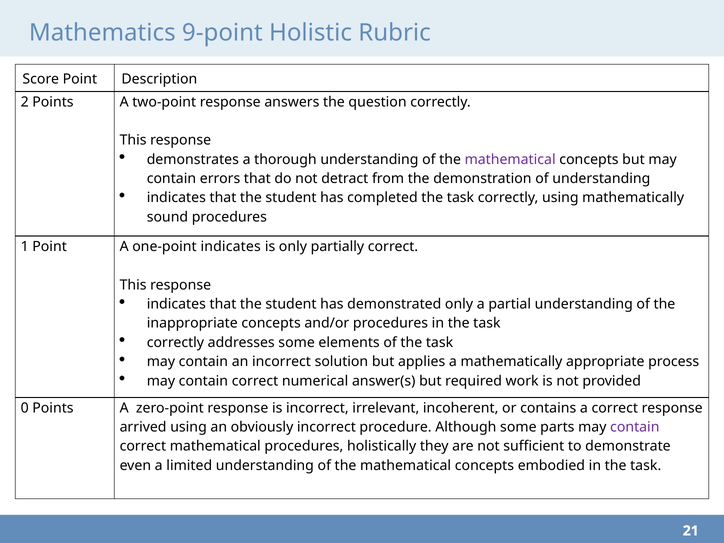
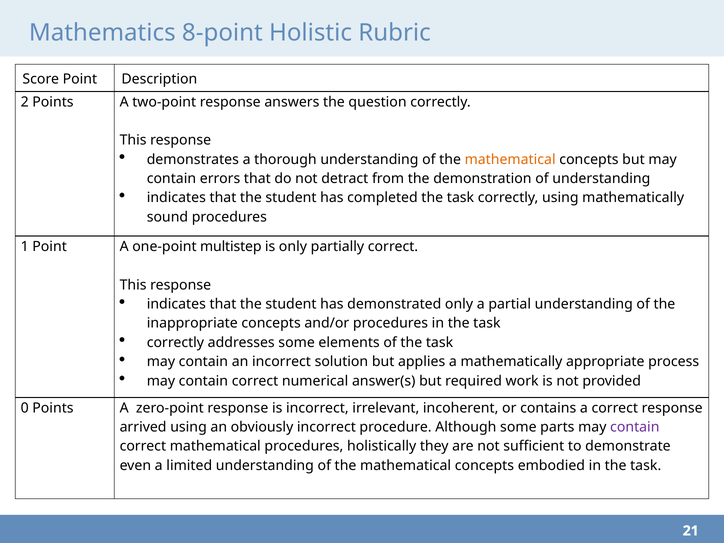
9-point: 9-point -> 8-point (222, 33)
mathematical colour: purple -> orange (510, 159)
one-point indicates: indicates -> multistep (231, 247)
